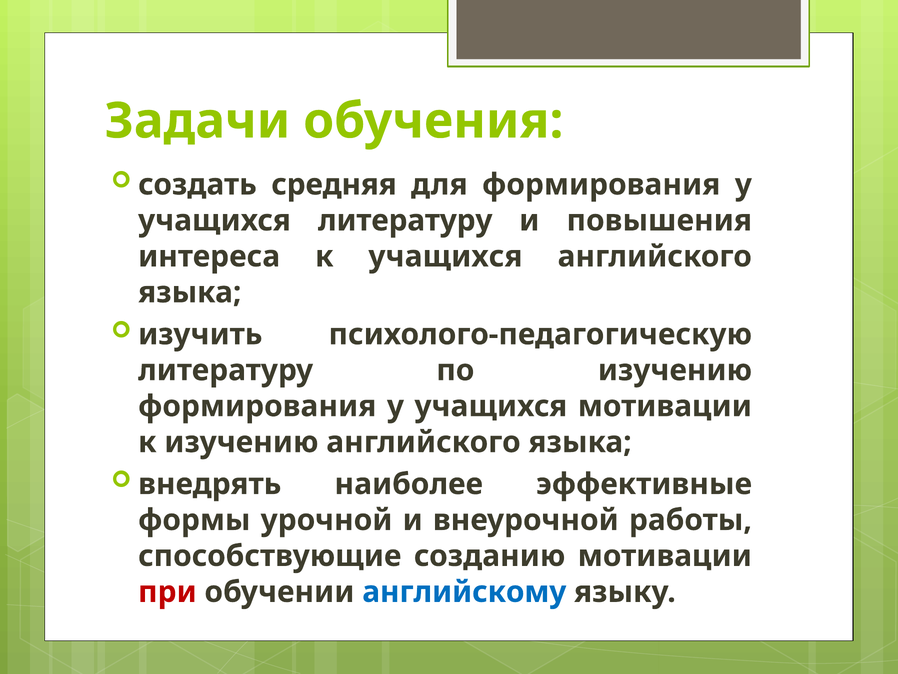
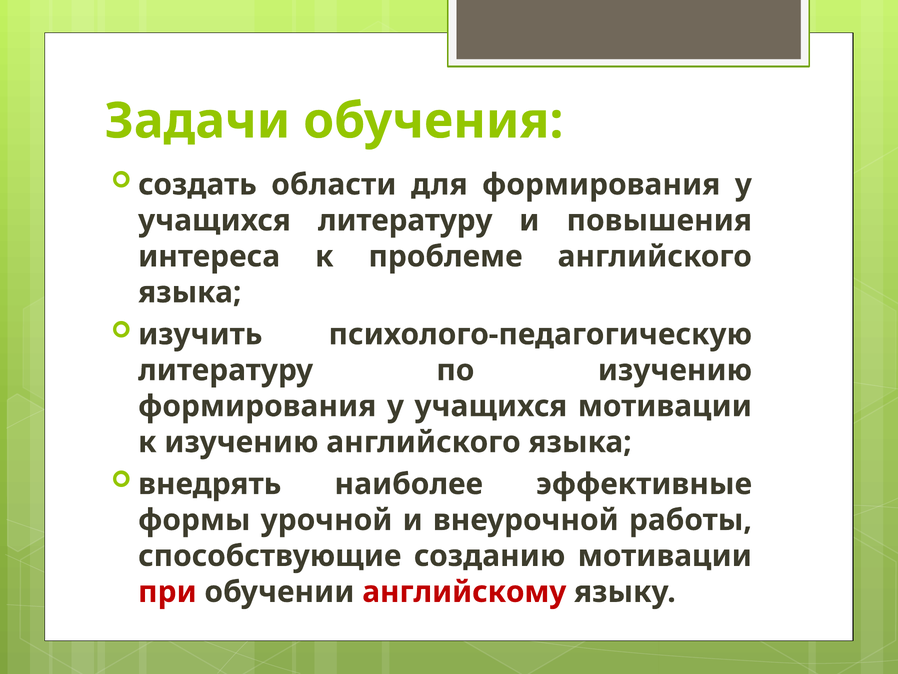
средняя: средняя -> области (334, 184)
к учащихся: учащихся -> проблеме (445, 256)
английскому colour: blue -> red (464, 592)
